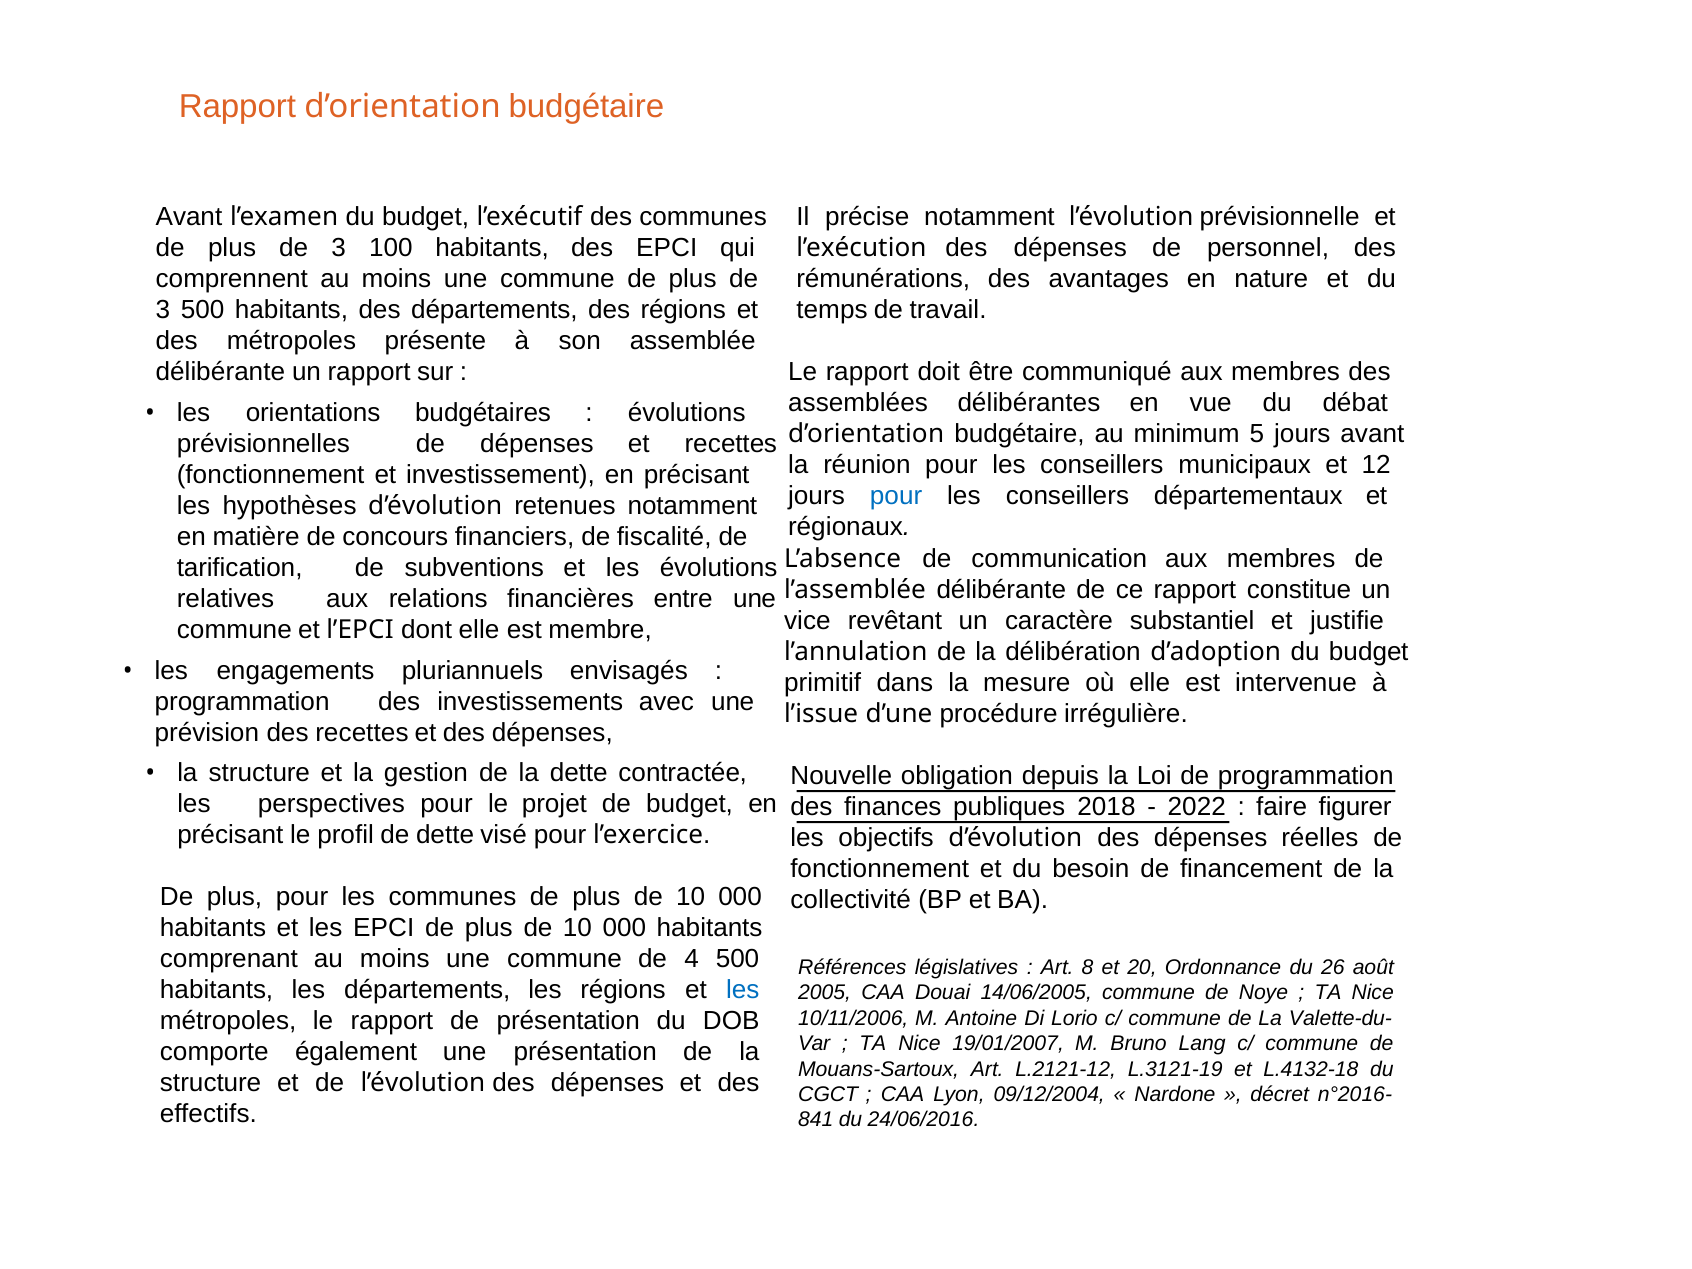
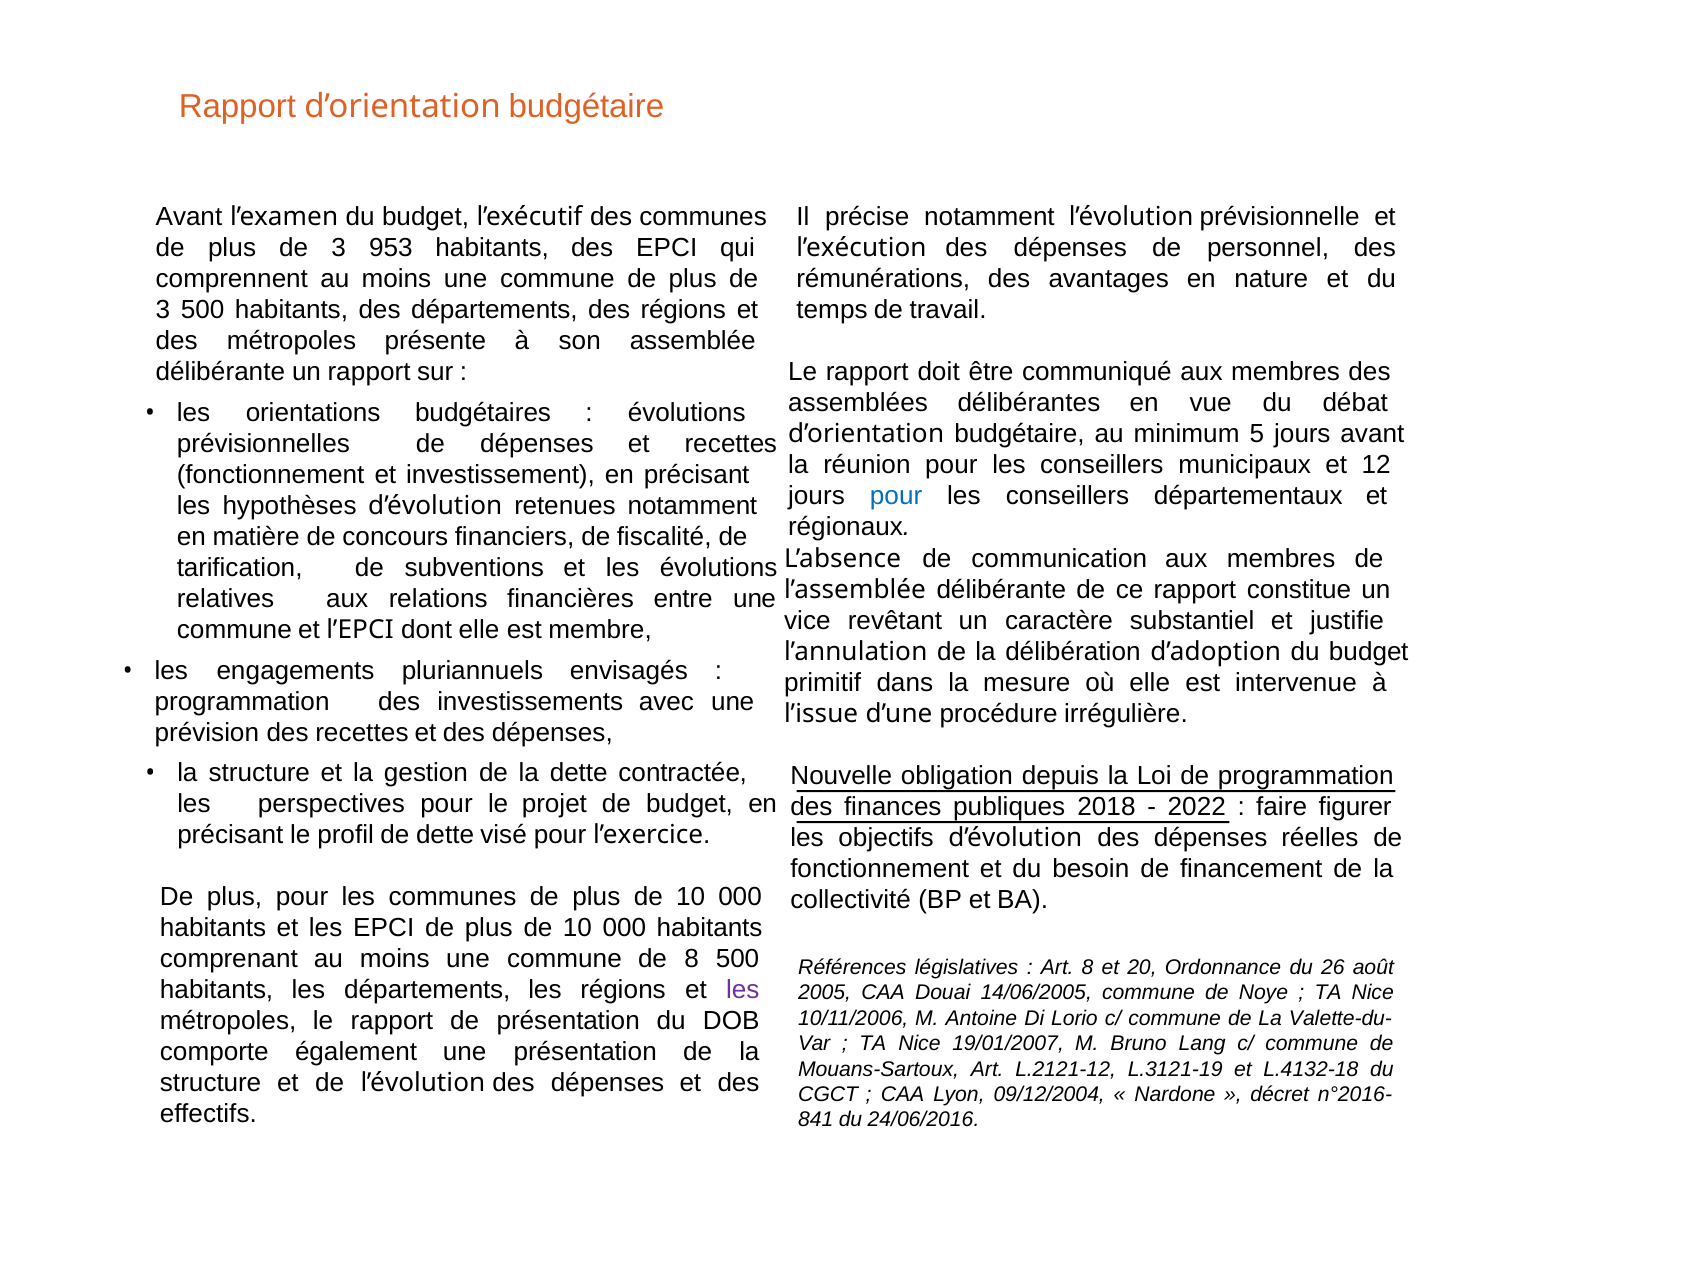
100: 100 -> 953 (391, 248)
de 4: 4 -> 8 (692, 959)
les colour: blue -> purple (743, 990)
